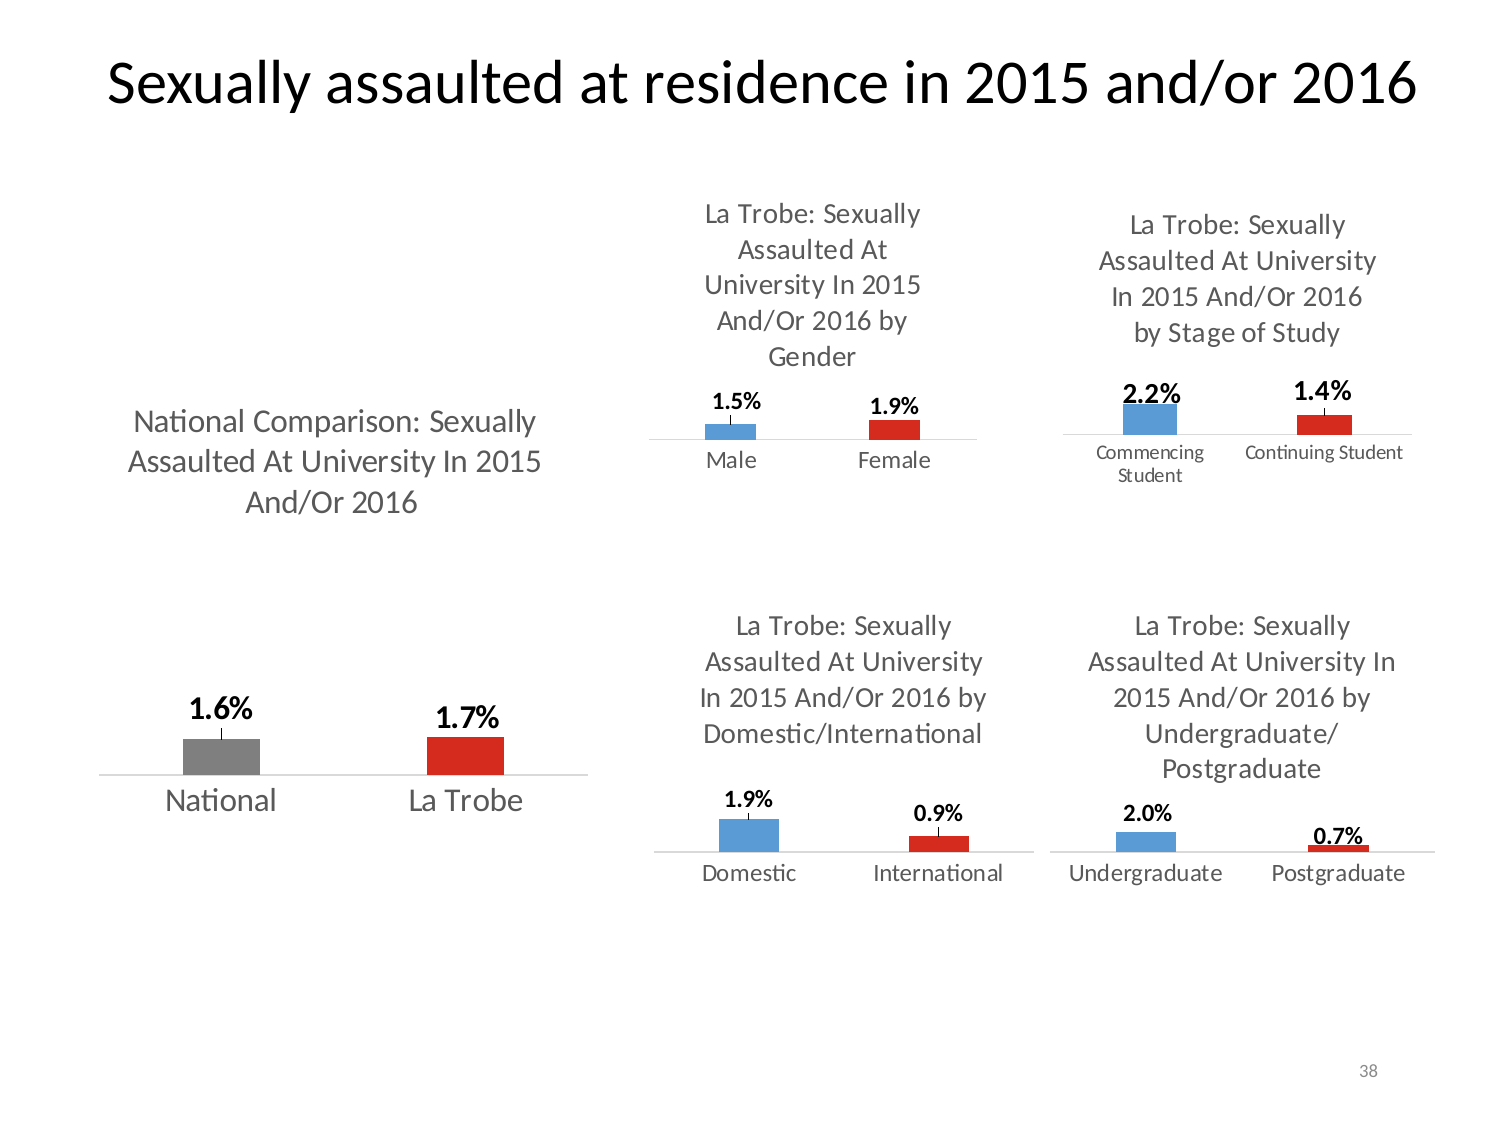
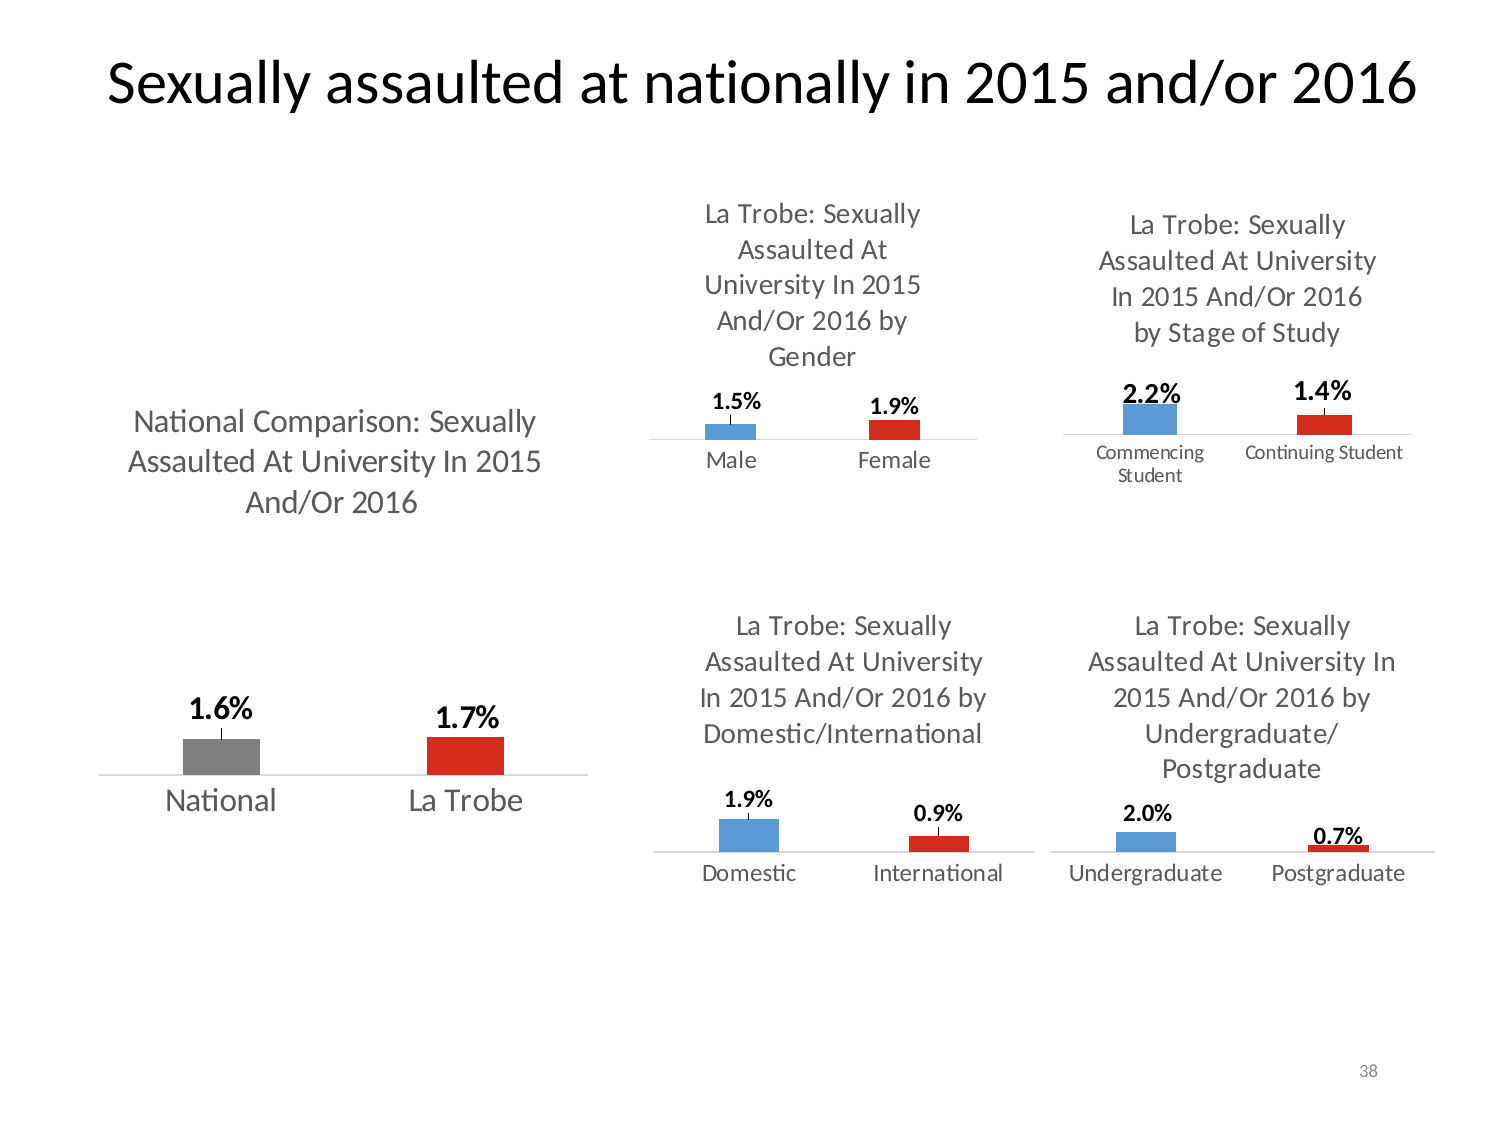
residence: residence -> nationally (767, 83)
